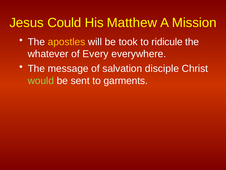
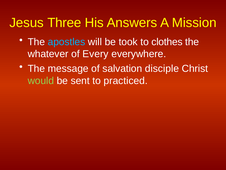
Could: Could -> Three (64, 23)
Matthew: Matthew -> Answers (132, 23)
apostles colour: yellow -> light blue (66, 42)
ridicule: ridicule -> clothes (167, 42)
garments: garments -> practiced (126, 80)
